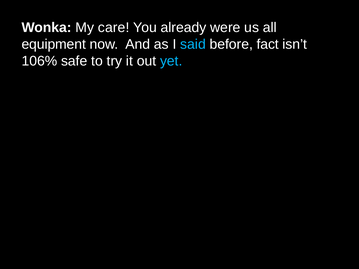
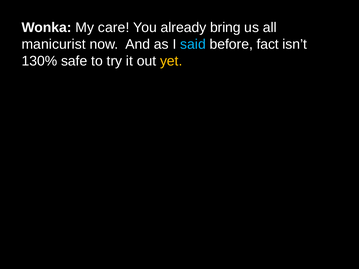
were: were -> bring (225, 28)
equipment: equipment -> manicurist (54, 44)
106%: 106% -> 130% (39, 61)
yet colour: light blue -> yellow (171, 61)
